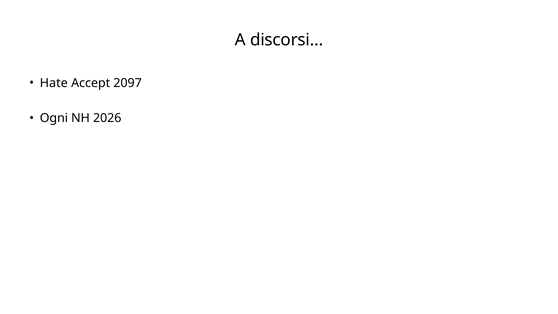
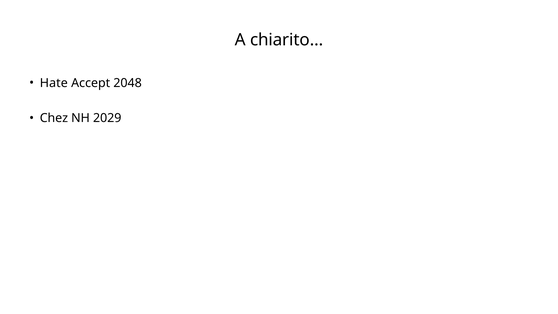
discorsi…: discorsi… -> chiarito… (287, 40)
2097: 2097 -> 2048 (128, 83)
Ogni: Ogni -> Chez (54, 118)
2026: 2026 -> 2029 (107, 118)
